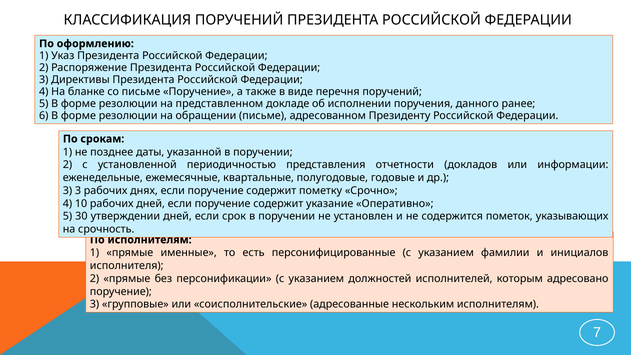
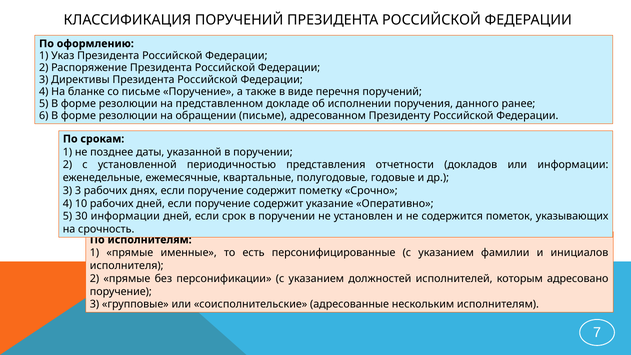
30 утверждении: утверждении -> информации (125, 216)
